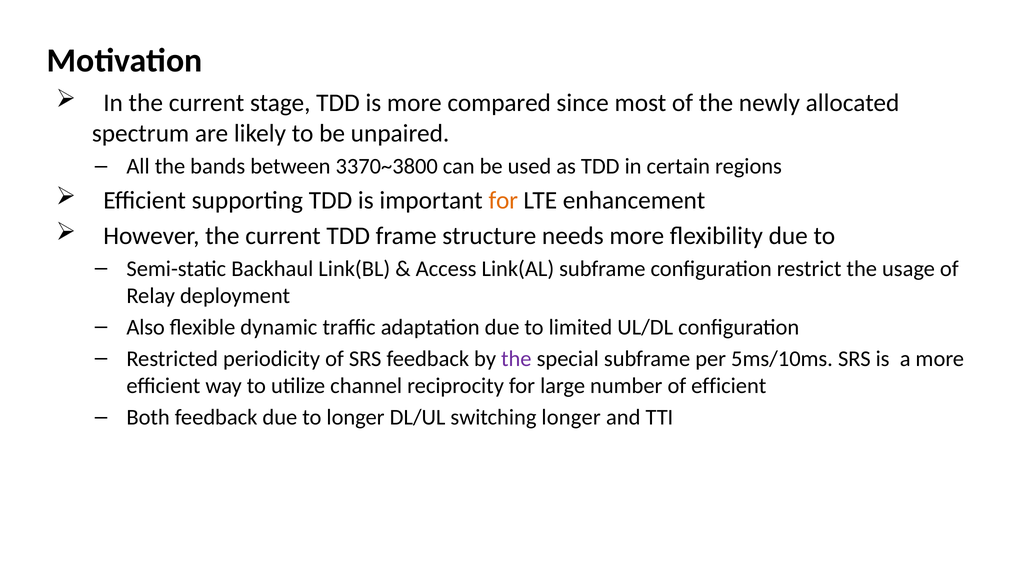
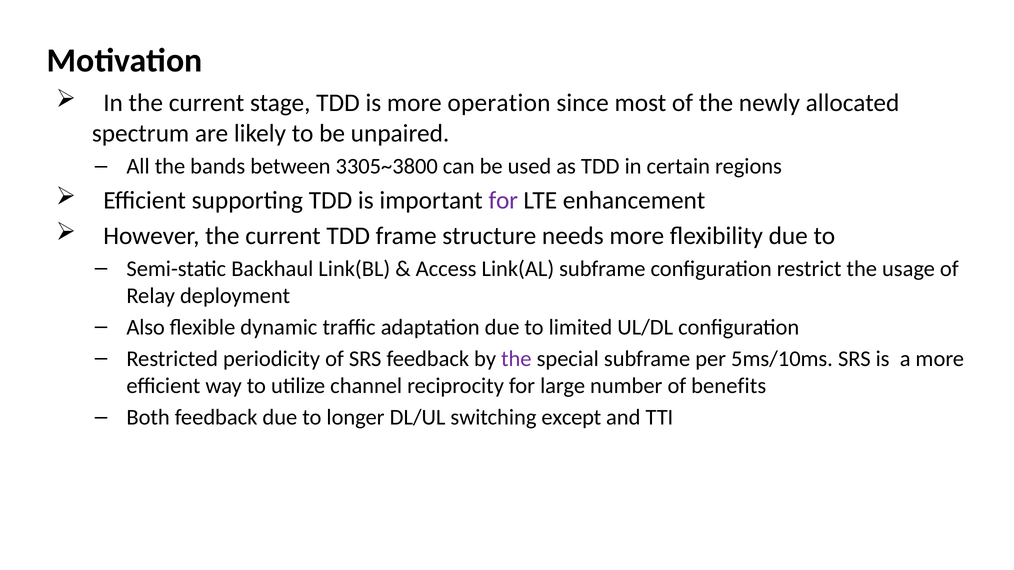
compared: compared -> operation (499, 103)
3370~3800: 3370~3800 -> 3305~3800 (387, 167)
for colour: orange -> purple (503, 201)
of efficient: efficient -> benefits (729, 386)
switching longer: longer -> except (571, 418)
